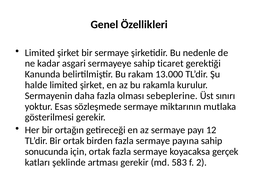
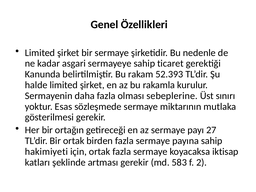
13.000: 13.000 -> 52.393 (169, 74)
12: 12 -> 27 (211, 130)
sonucunda: sonucunda -> hakimiyeti (46, 152)
gerçek: gerçek -> iktisap (225, 152)
